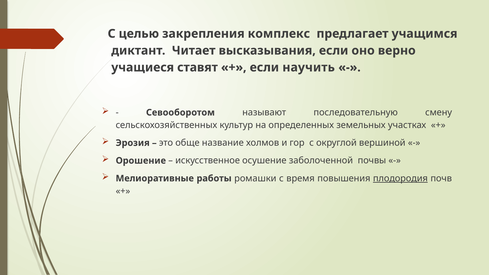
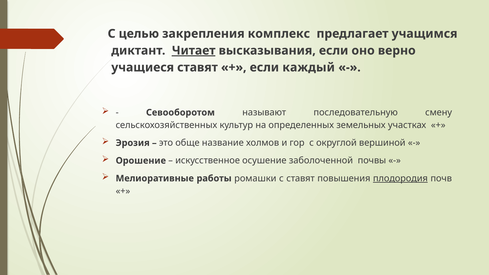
Читает underline: none -> present (194, 51)
научить: научить -> каждый (309, 67)
с время: время -> ставят (301, 178)
